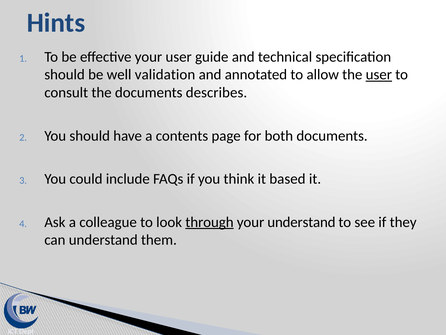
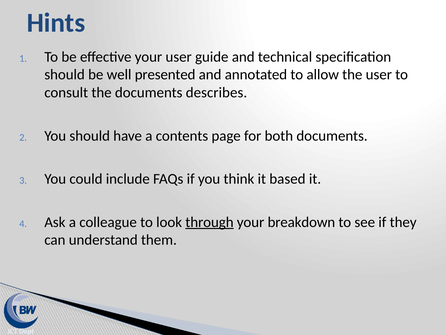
validation: validation -> presented (165, 75)
user underline: present -> none (379, 75)
your understand: understand -> breakdown (301, 222)
